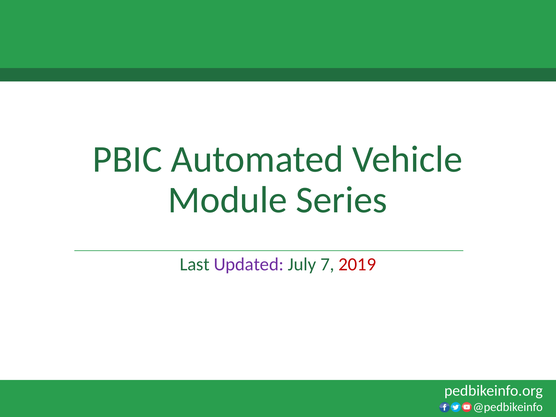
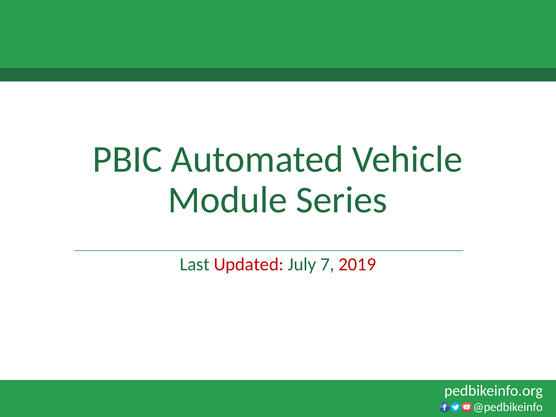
Updated colour: purple -> red (249, 264)
